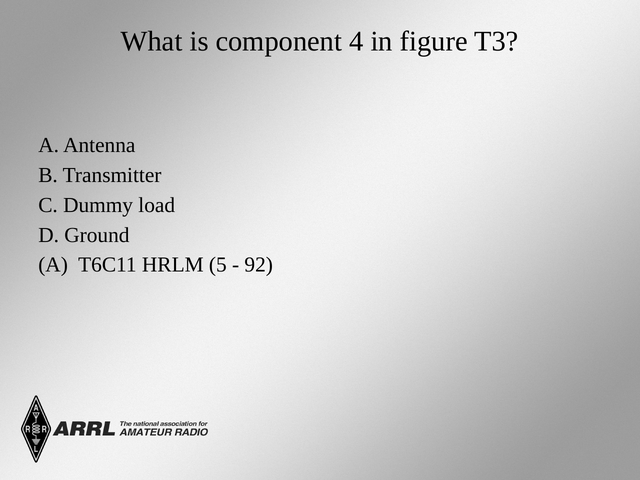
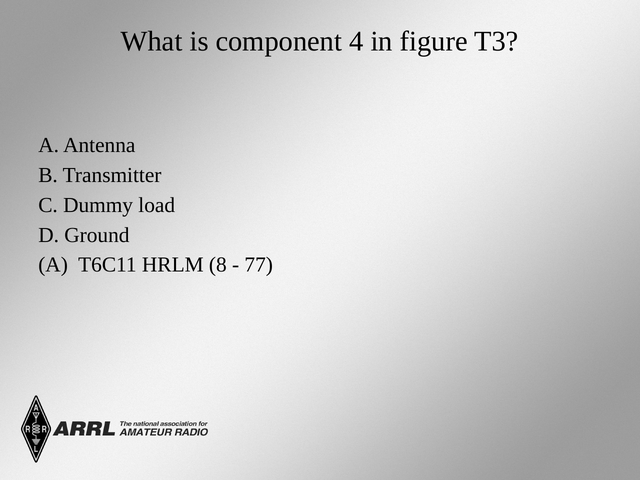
5: 5 -> 8 (218, 265)
92: 92 -> 77 (259, 265)
